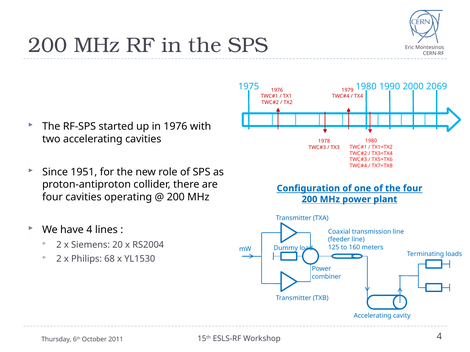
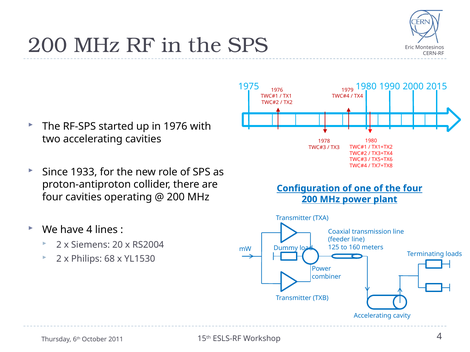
2069: 2069 -> 2015 (437, 87)
1951: 1951 -> 1933 (84, 172)
